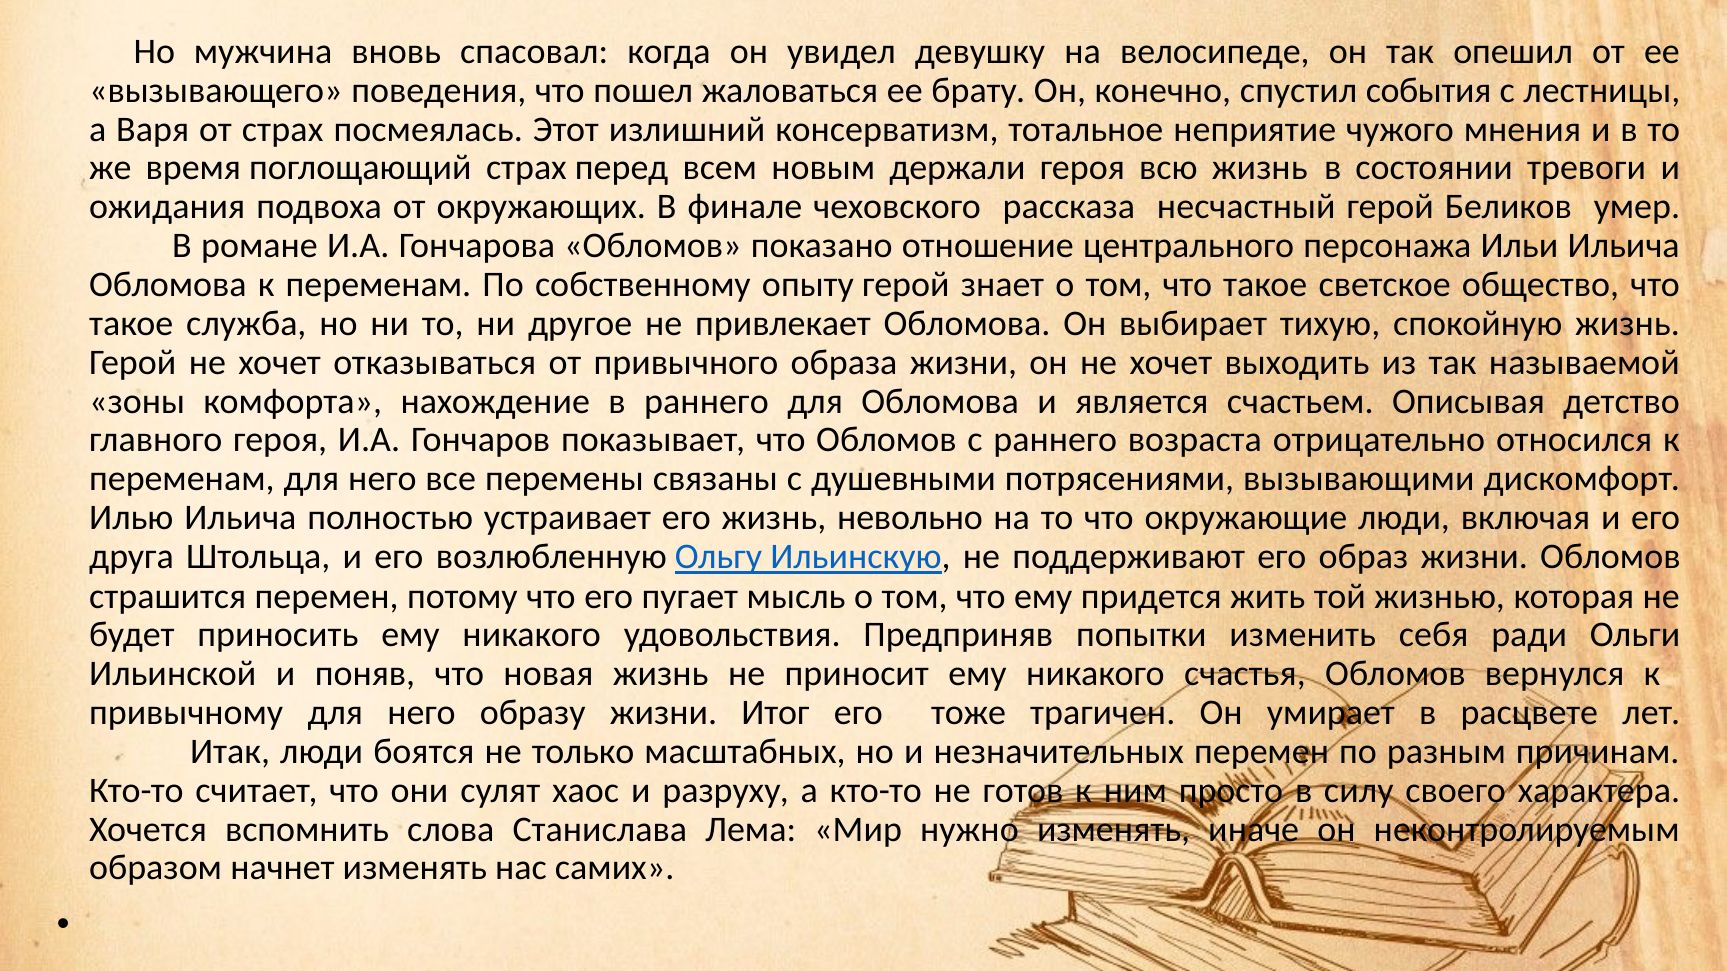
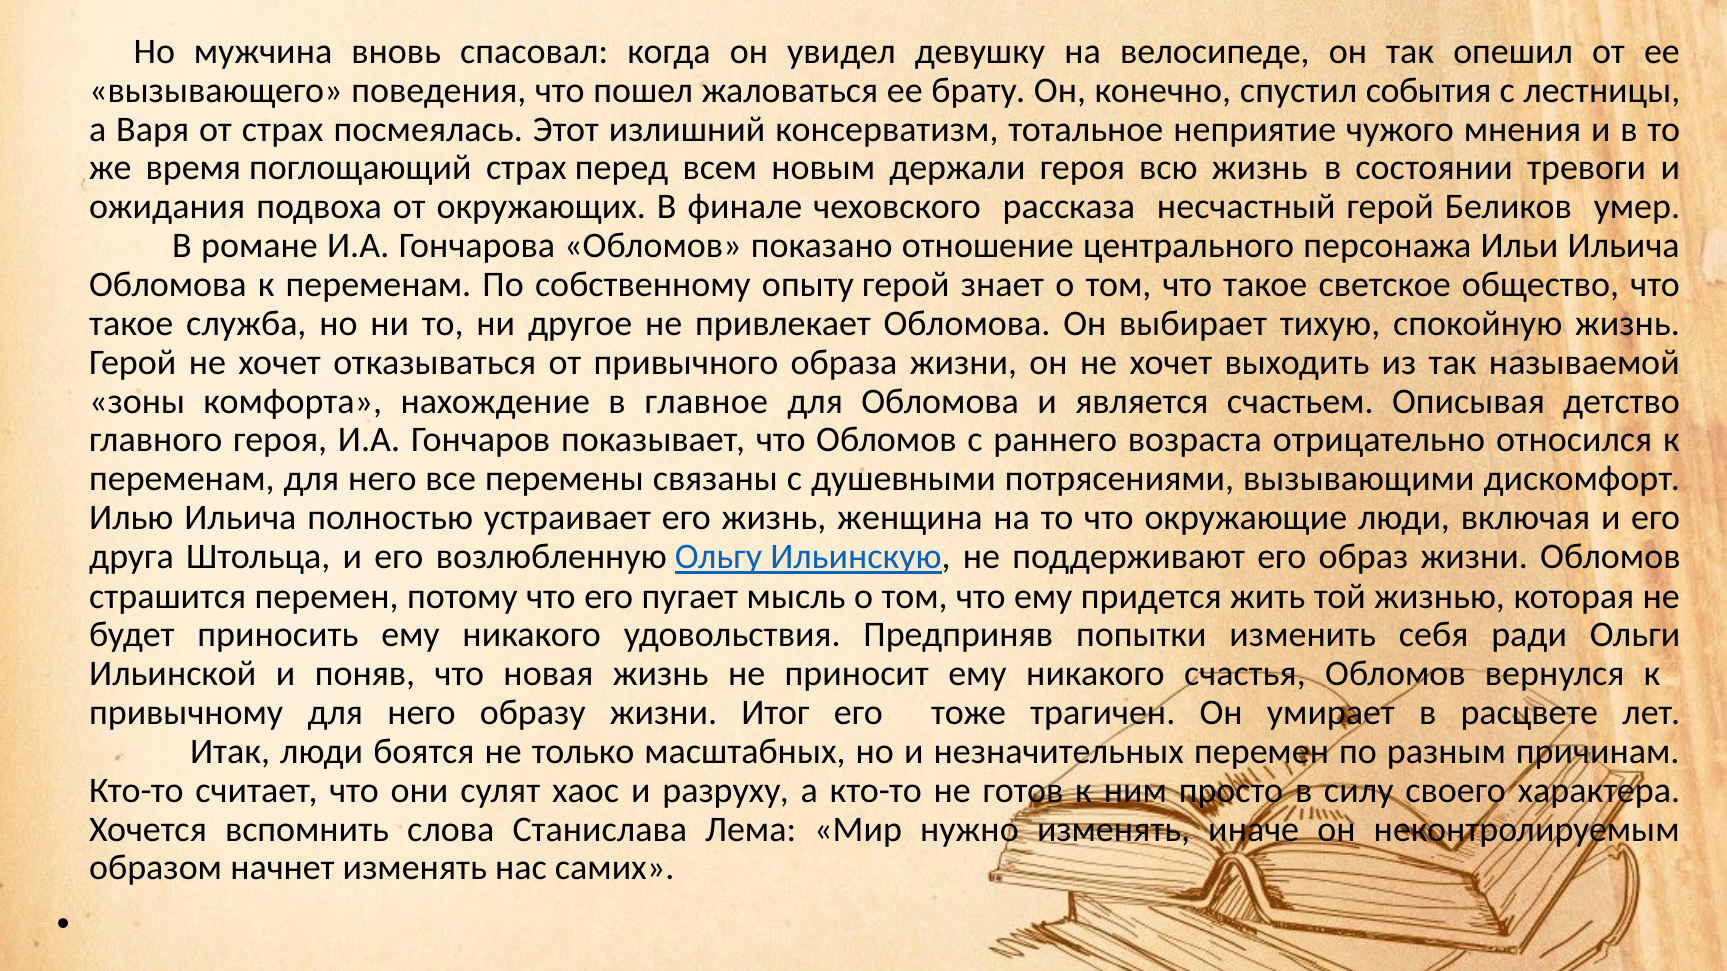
в раннего: раннего -> главное (706, 401)
невольно: невольно -> женщина (910, 518)
